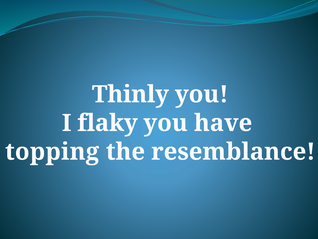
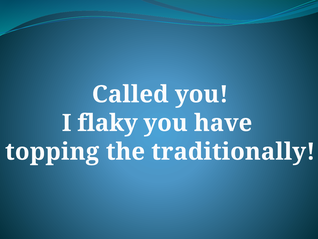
Thinly: Thinly -> Called (130, 94)
resemblance: resemblance -> traditionally (233, 151)
